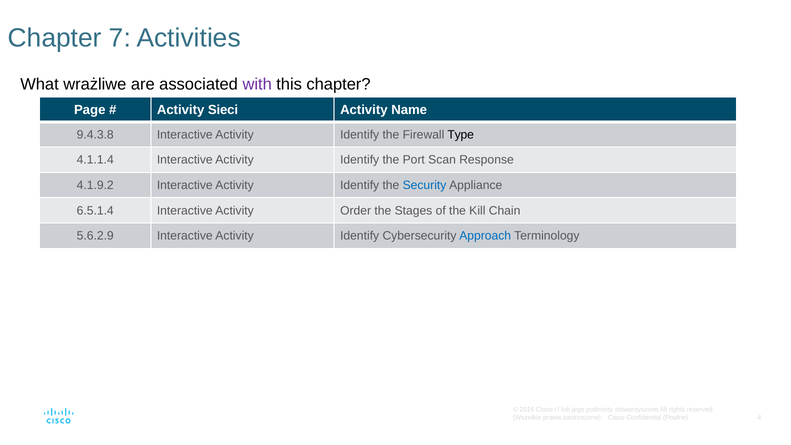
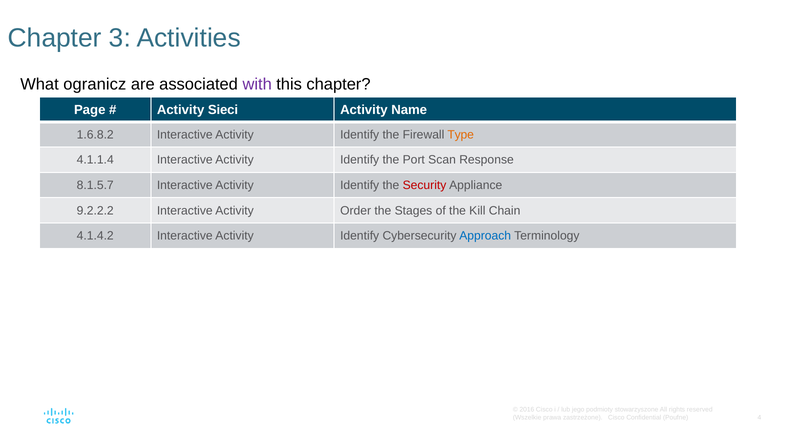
7: 7 -> 3 (120, 38)
wrażliwe: wrażliwe -> ogranicz (95, 84)
9.4.3.8: 9.4.3.8 -> 1.6.8.2 (95, 135)
Type colour: black -> orange (461, 135)
4.1.9.2: 4.1.9.2 -> 8.1.5.7 (95, 185)
Security colour: blue -> red (425, 185)
6.5.1.4: 6.5.1.4 -> 9.2.2.2 (95, 211)
5.6.2.9: 5.6.2.9 -> 4.1.4.2 (95, 236)
